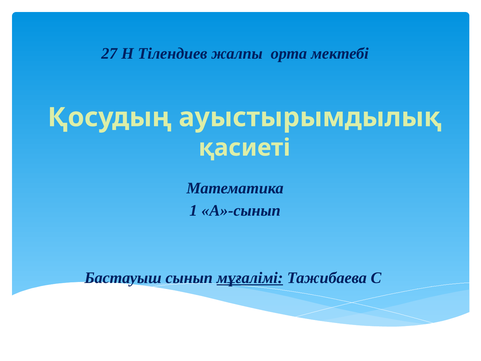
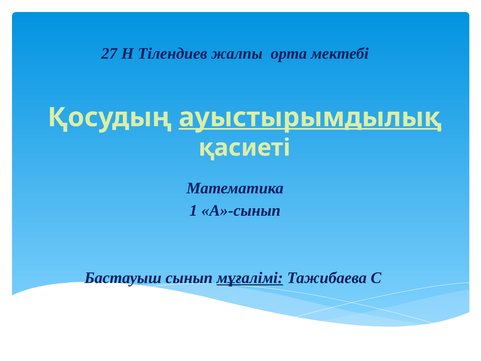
ауыстырымдылық underline: none -> present (310, 117)
